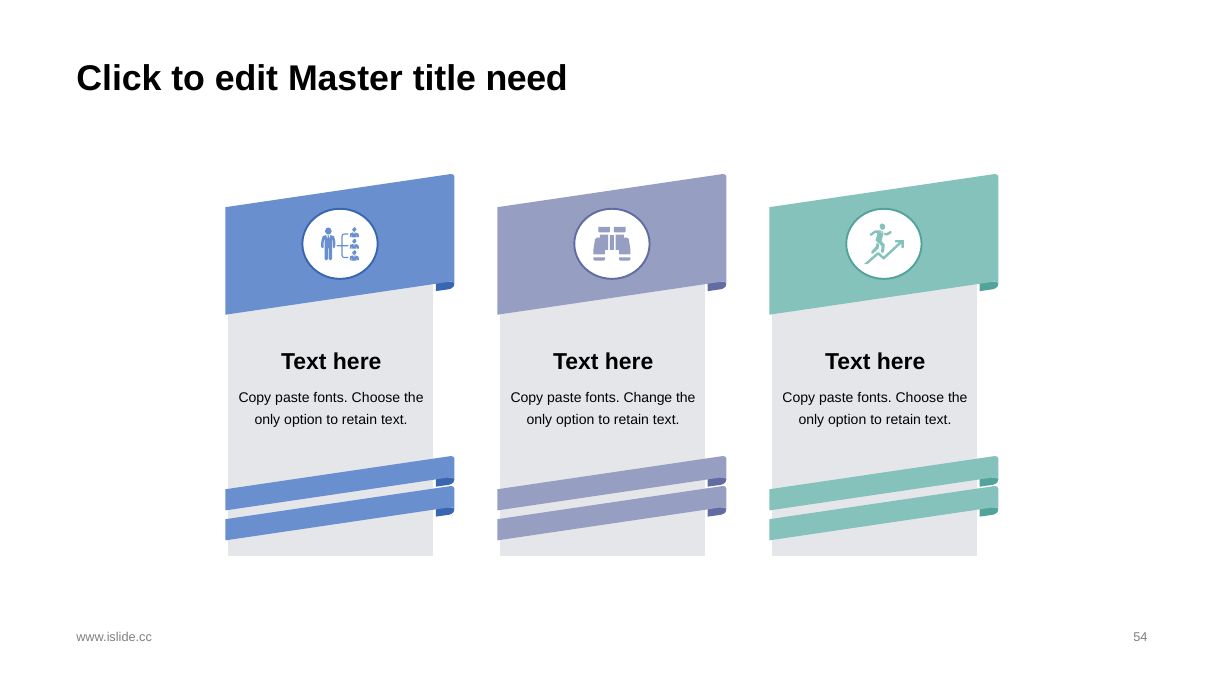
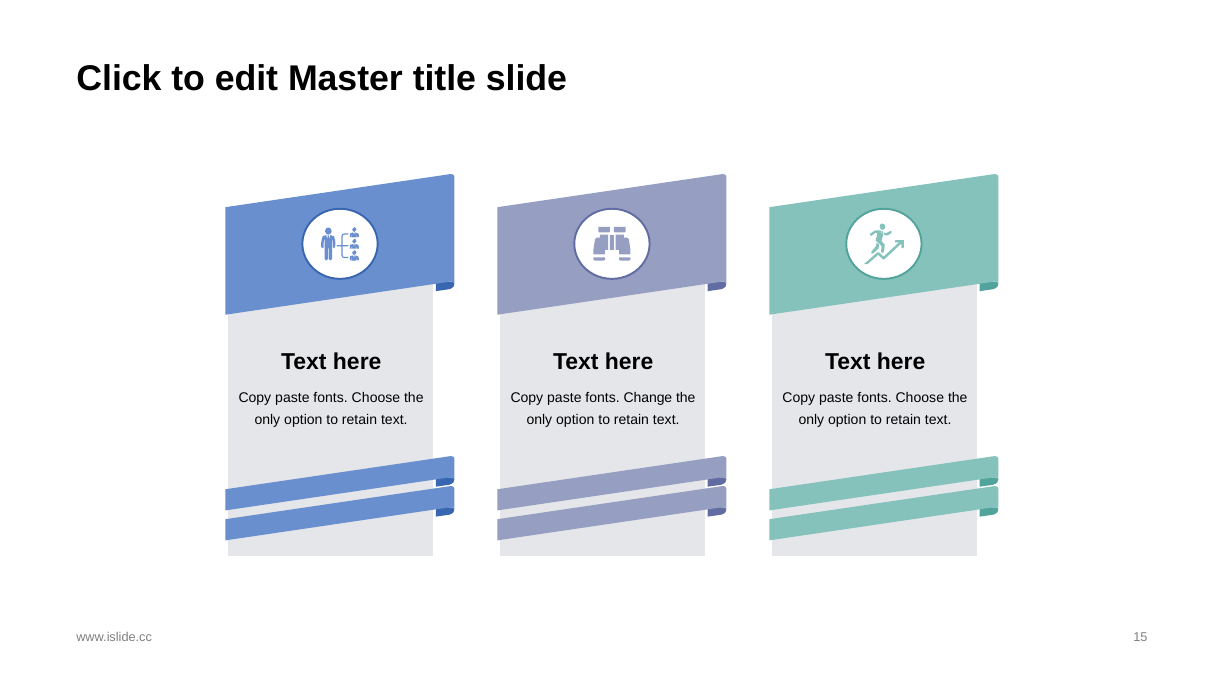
need: need -> slide (526, 79)
54: 54 -> 15 (1140, 637)
